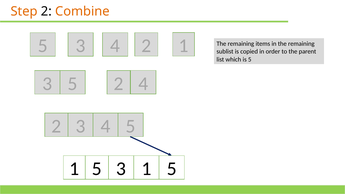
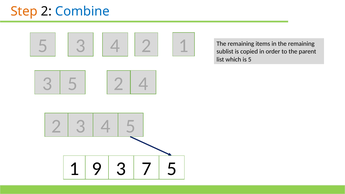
Combine colour: orange -> blue (82, 11)
5: 5 -> 9 (97, 169)
3 1: 1 -> 7 (146, 169)
